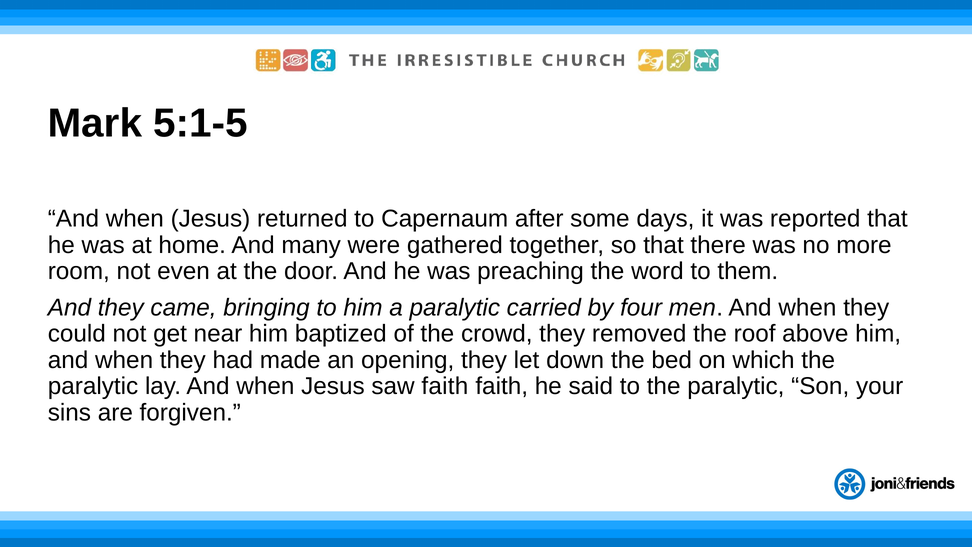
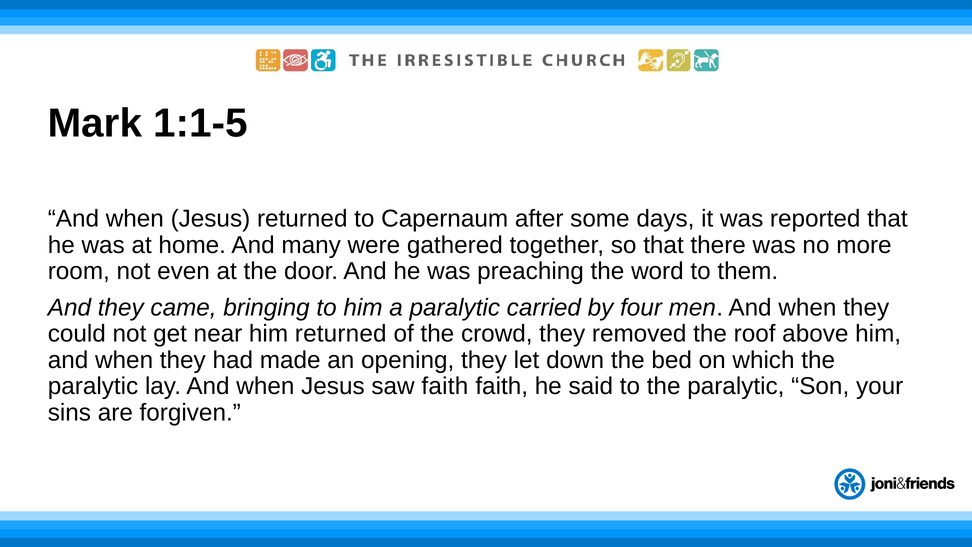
5:1-5: 5:1-5 -> 1:1-5 (201, 123)
him baptized: baptized -> returned (341, 334)
